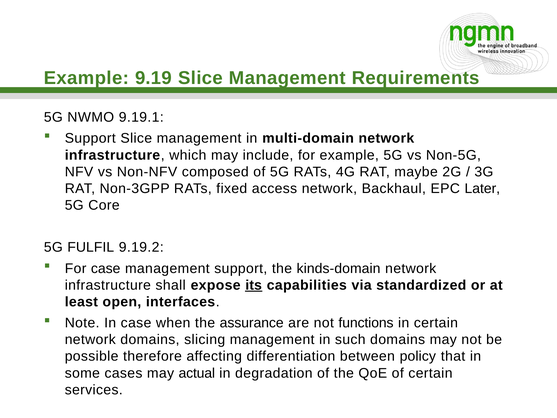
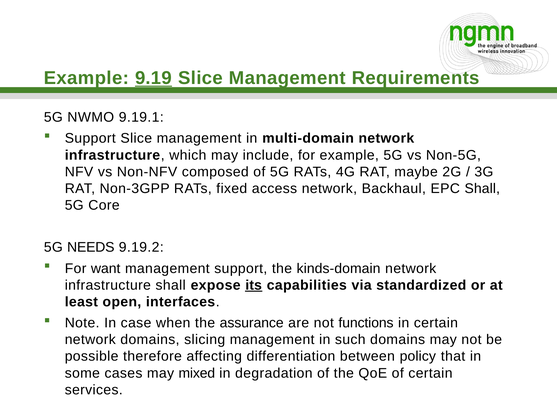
9.19 underline: none -> present (153, 78)
EPC Later: Later -> Shall (482, 188)
FULFIL: FULFIL -> NEEDS (91, 247)
For case: case -> want (106, 268)
actual: actual -> mixed (197, 373)
